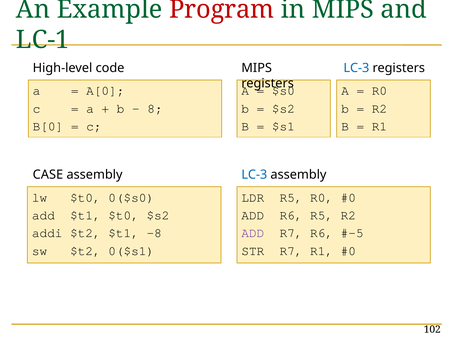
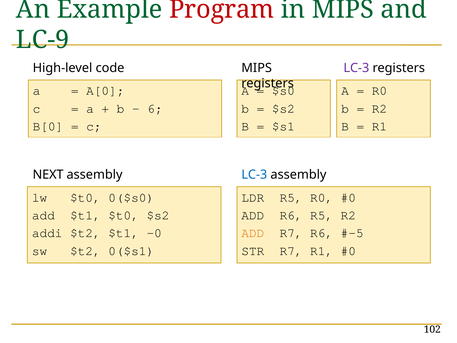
LC-1: LC-1 -> LC-9 (43, 40)
LC-3 colour: blue -> purple (356, 68)
8: 8 -> 6 (155, 109)
CASE: CASE -> NEXT (48, 175)
-8: -8 -> -0 (154, 233)
ADD colour: purple -> orange (253, 233)
